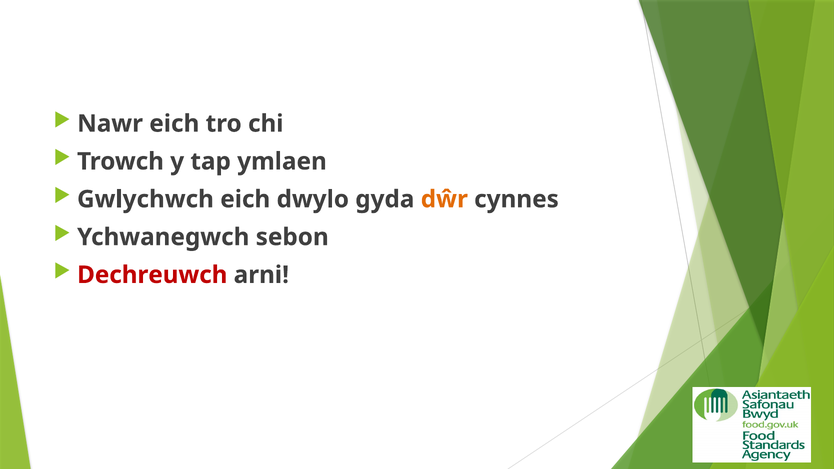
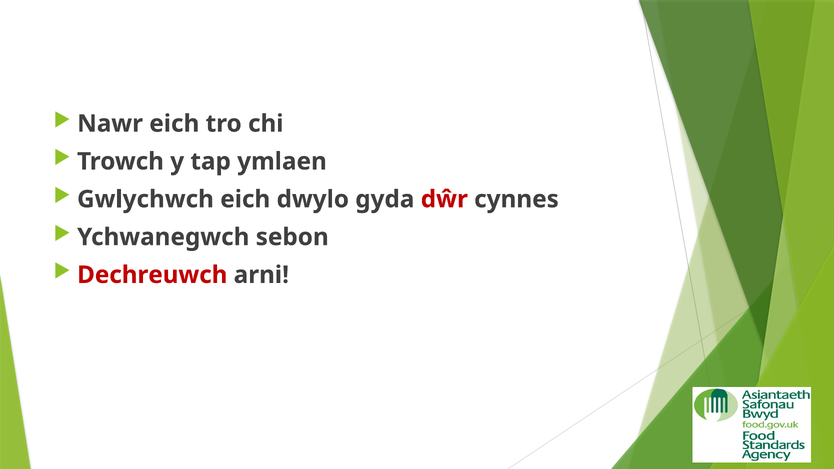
dŵr colour: orange -> red (444, 199)
